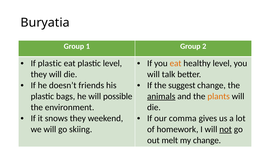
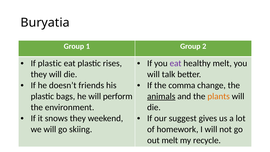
plastic level: level -> rises (112, 63)
eat colour: orange -> purple (176, 63)
healthy level: level -> melt (222, 63)
suggest: suggest -> comma (182, 85)
possible: possible -> perform (118, 96)
comma: comma -> suggest (183, 118)
not underline: present -> none (226, 129)
my change: change -> recycle (207, 140)
